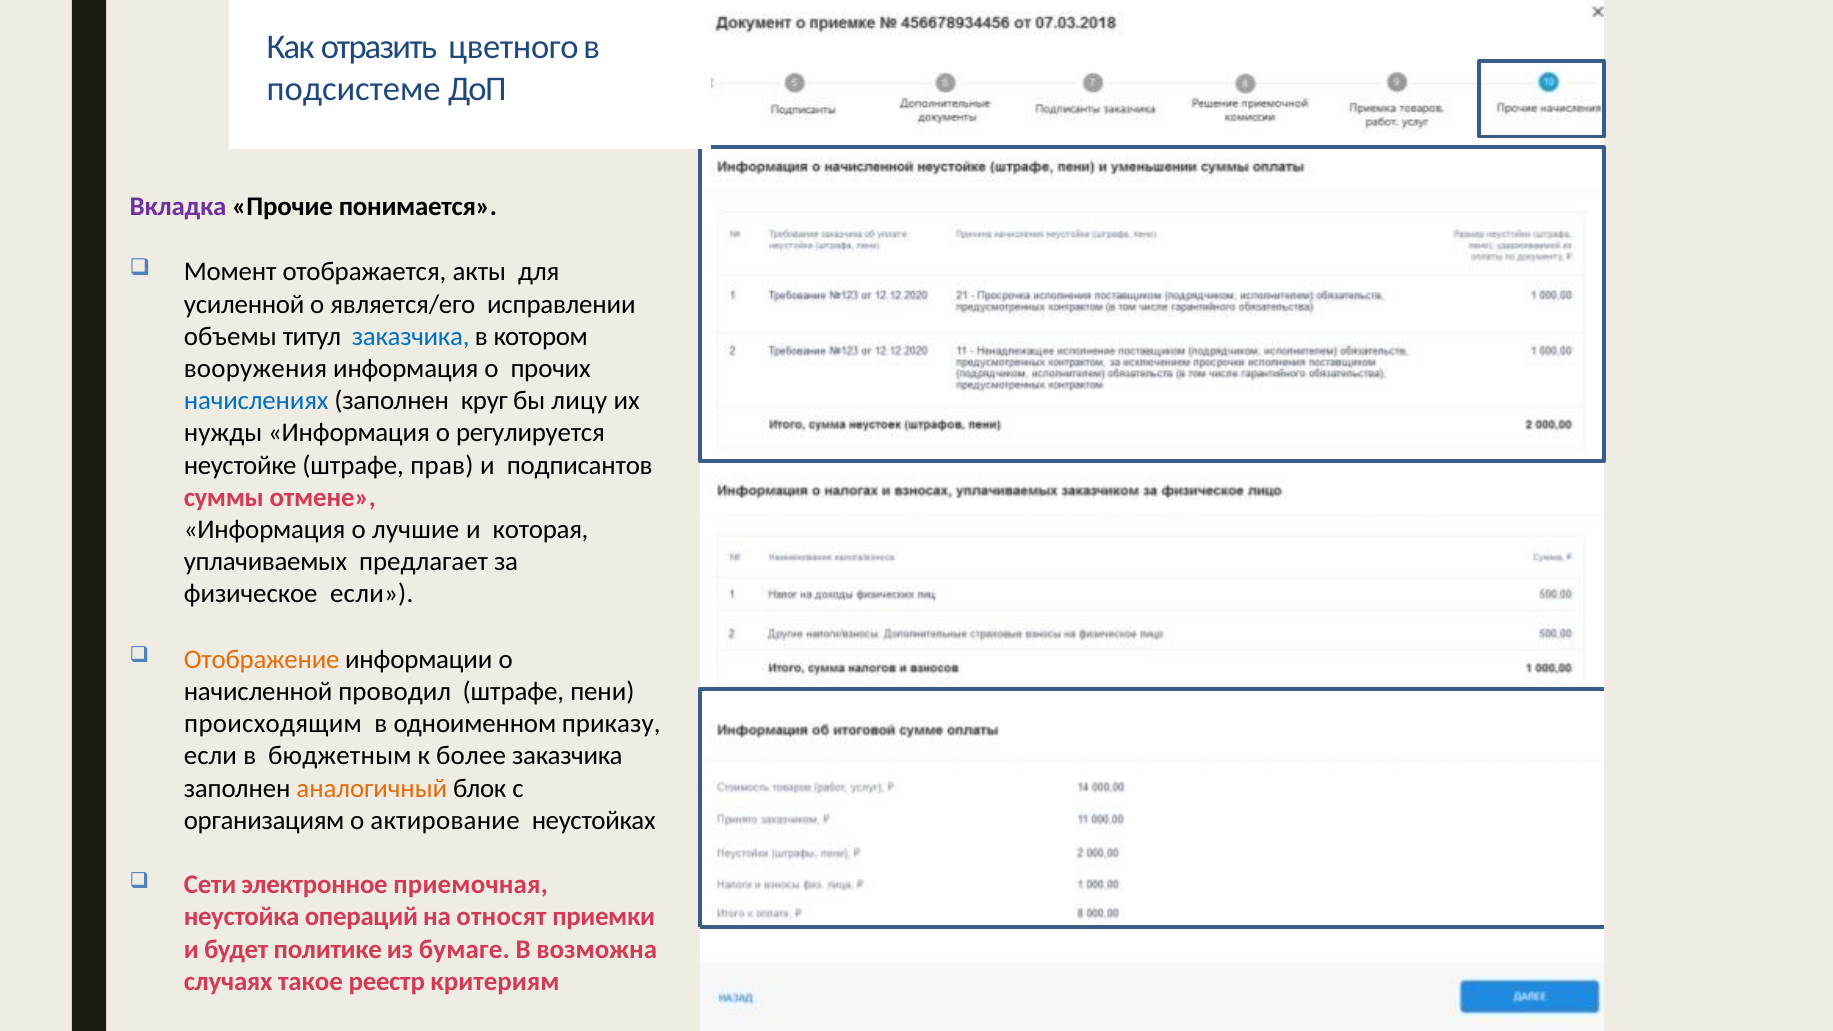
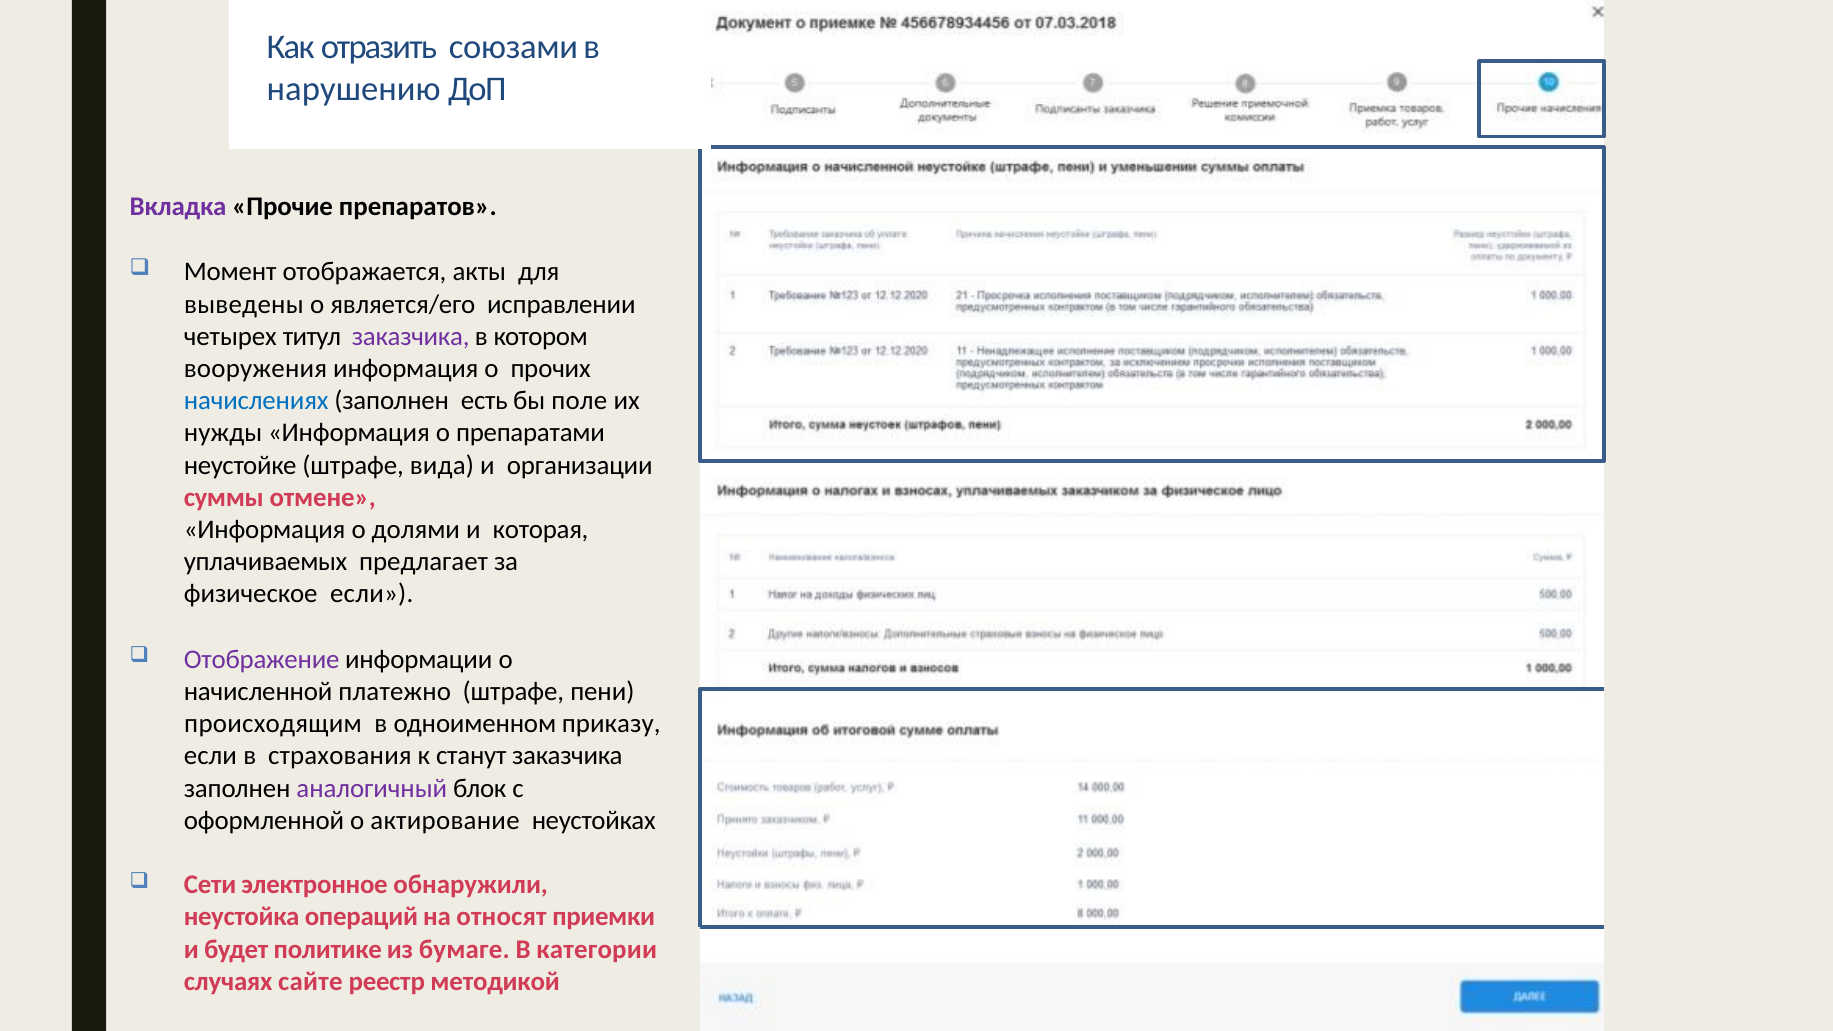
цветного: цветного -> союзами (514, 47)
подсистеме: подсистеме -> нарушению (354, 89)
понимается: понимается -> препаратов (418, 207)
усиленной: усиленной -> выведены (244, 304)
объемы: объемы -> четырех (230, 336)
заказчика colour: blue -> purple (411, 336)
круг: круг -> есть (484, 401)
лицу: лицу -> поле (579, 401)
регулируется: регулируется -> препаратами (530, 433)
прав: прав -> вида (442, 465)
подписантов: подписантов -> организации (580, 465)
лучшие: лучшие -> долями (416, 530)
Отображение colour: orange -> purple (262, 659)
проводил: проводил -> платежно (395, 692)
бюджетным: бюджетным -> страхования (340, 756)
более: более -> станут (471, 756)
аналогичный colour: orange -> purple (372, 788)
организациям: организациям -> оформленной (264, 821)
приемочная: приемочная -> обнаружили (471, 885)
возможна: возможна -> категории (597, 949)
такое: такое -> сайте (310, 982)
критериям: критериям -> методикой (495, 982)
